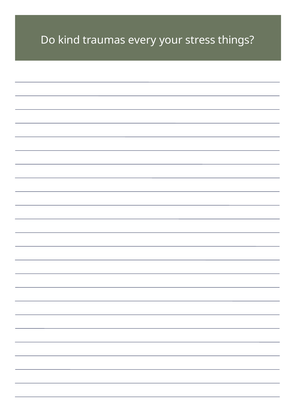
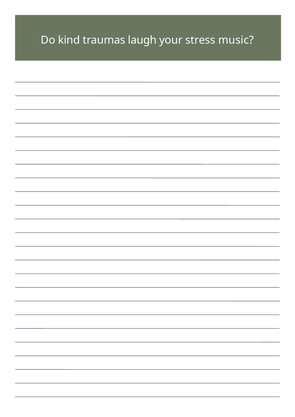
every: every -> laugh (142, 40)
things: things -> music (236, 40)
